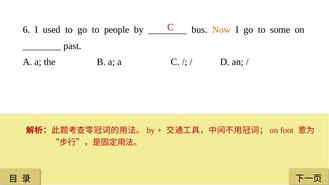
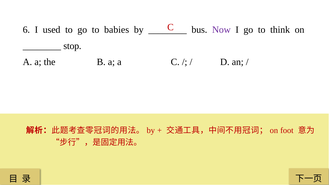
people: people -> babies (117, 30)
Now colour: orange -> purple (221, 30)
some: some -> think (280, 30)
past: past -> stop (72, 46)
